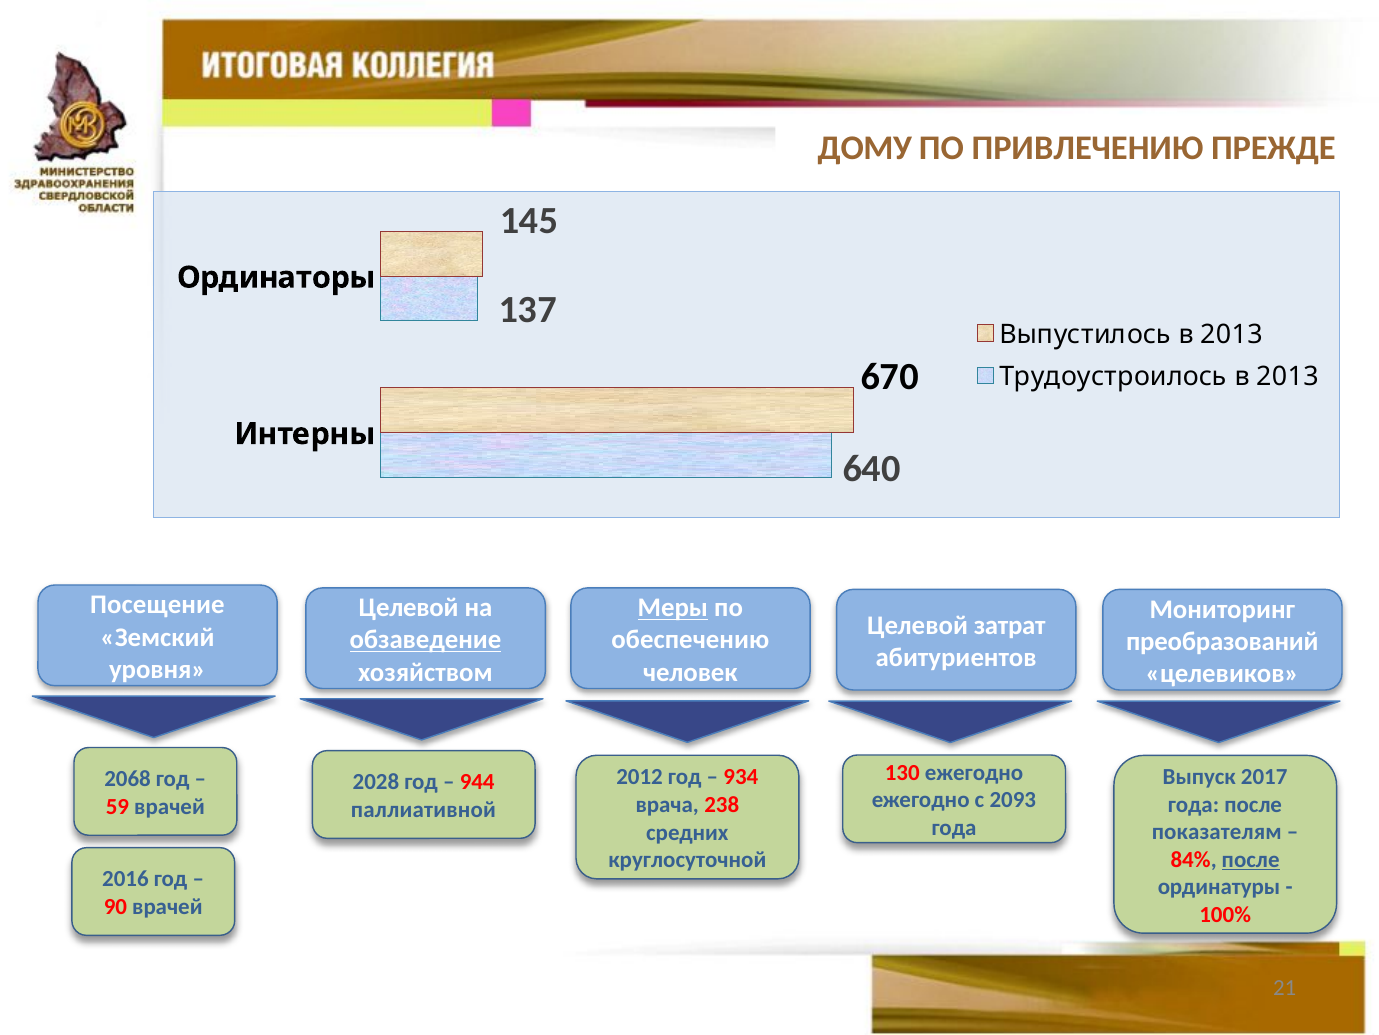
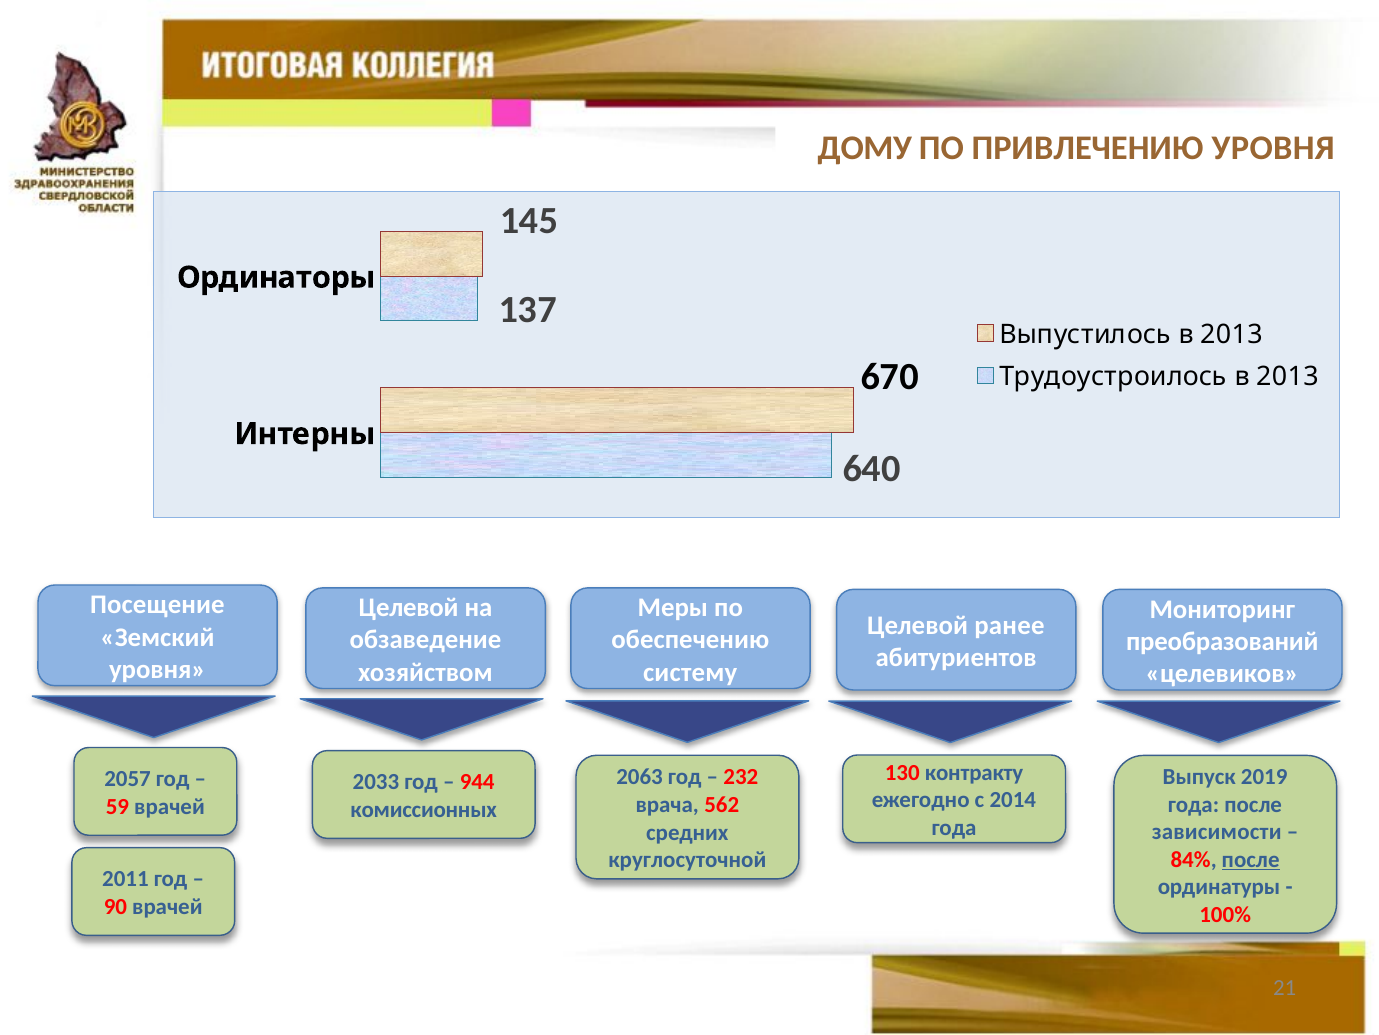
ПРИВЛЕЧЕНИЮ ПРЕЖДЕ: ПРЕЖДЕ -> УРОВНЯ (1273, 148)
Меры underline: present -> none (673, 607)
затрат: затрат -> ранее (1009, 625)
обзаведение underline: present -> none (425, 640)
человек: человек -> систему (690, 672)
130 ежегодно: ежегодно -> контракту (974, 772)
2017: 2017 -> 2019 (1264, 776)
2012: 2012 -> 2063 (640, 777)
934: 934 -> 232 (741, 777)
2068: 2068 -> 2057 (128, 779)
2028: 2028 -> 2033 (376, 782)
2093: 2093 -> 2014 (1013, 800)
238: 238 -> 562 (722, 804)
паллиативной: паллиативной -> комиссионных (424, 809)
показателям: показателям -> зависимости (1217, 831)
2016: 2016 -> 2011 (125, 879)
